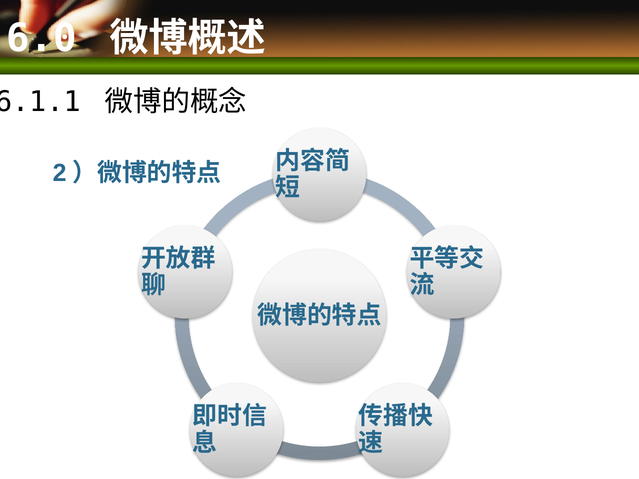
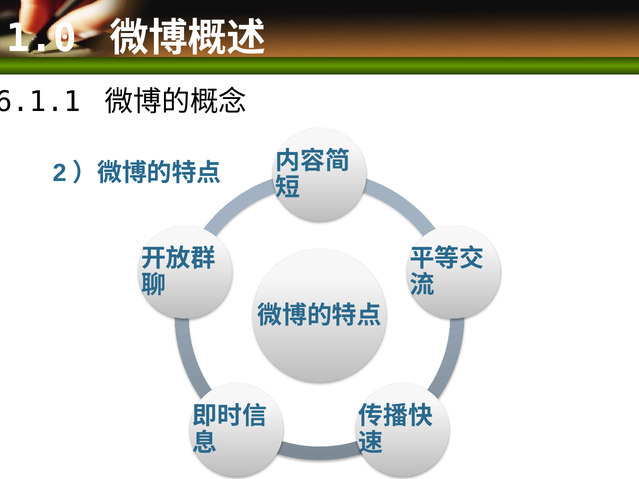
6.0: 6.0 -> 1.0 (42, 38)
